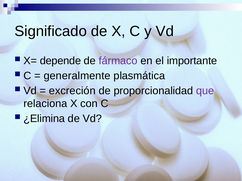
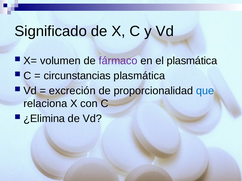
depende: depende -> volumen (60, 61)
el importante: importante -> plasmática (192, 61)
generalmente: generalmente -> circunstancias (77, 76)
que colour: purple -> blue (205, 91)
